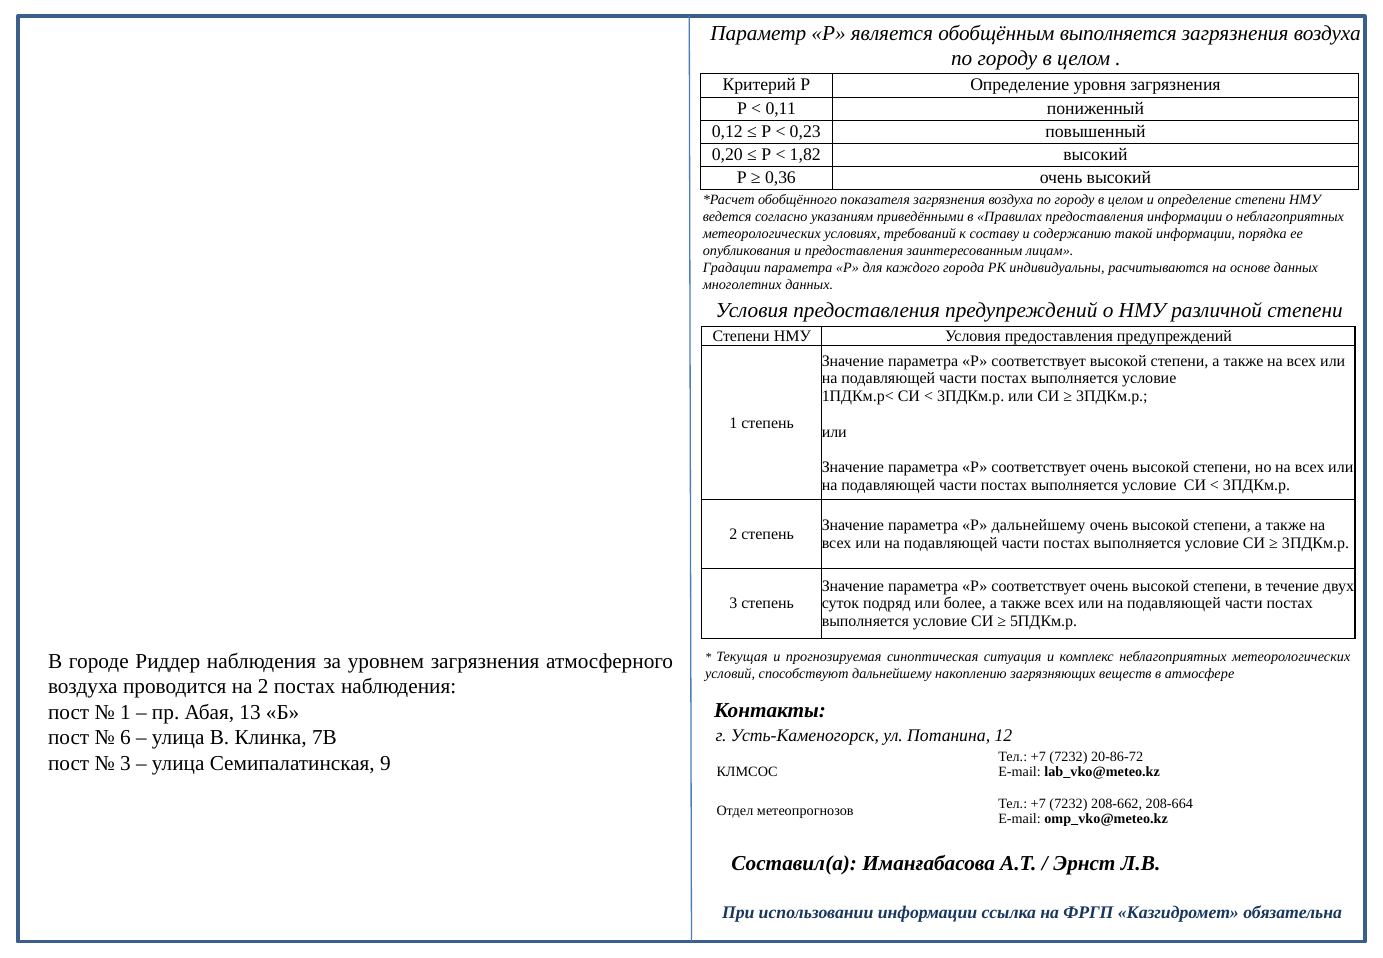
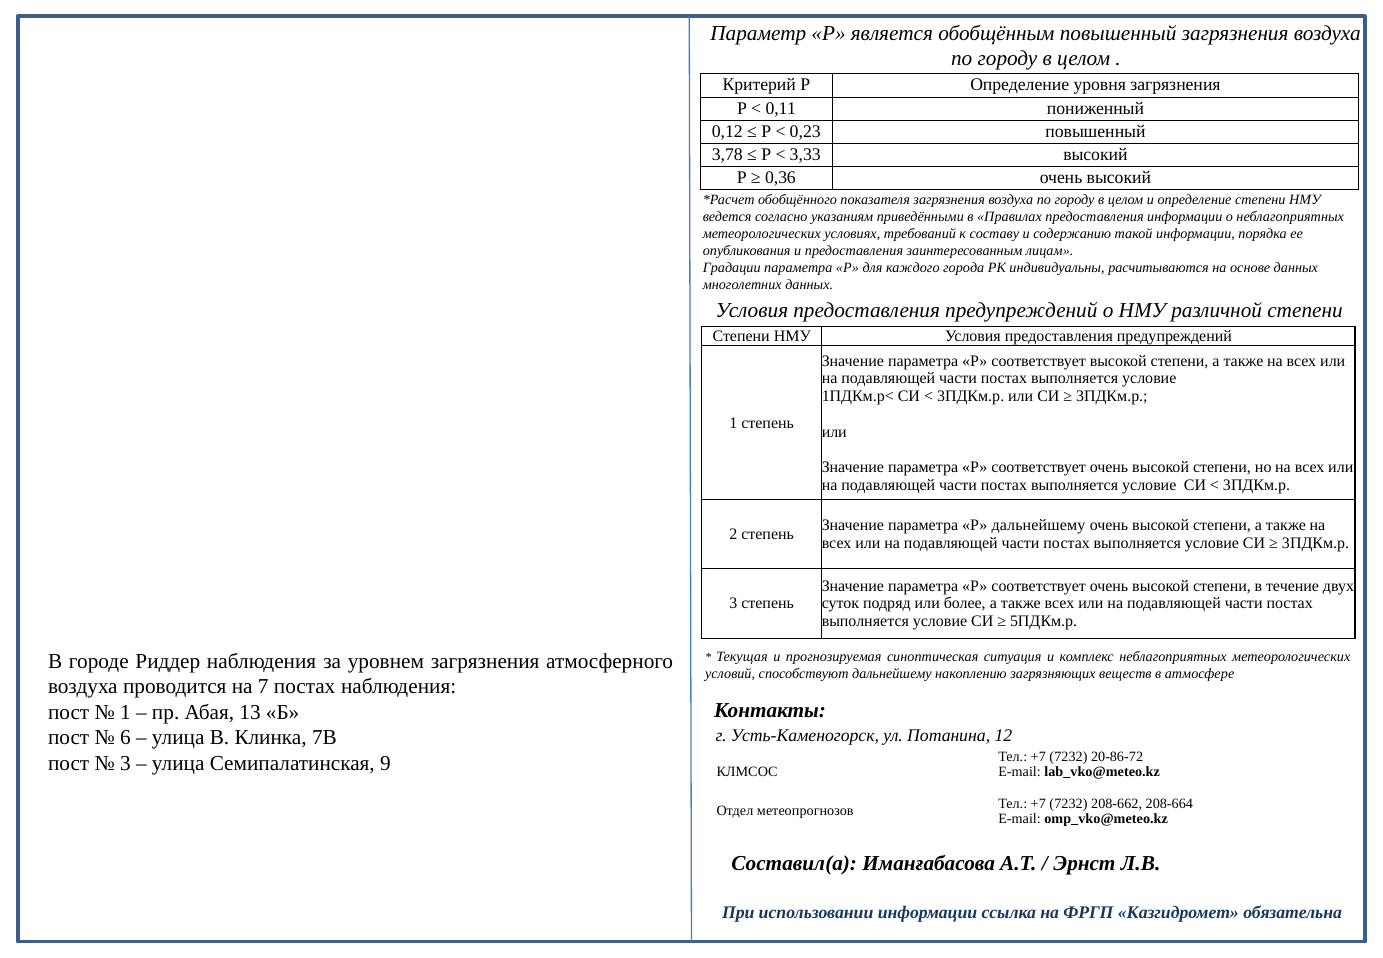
обобщённым выполняется: выполняется -> повышенный (1118, 33)
0,20: 0,20 -> 3,78 (727, 155)
1,82: 1,82 -> 3,33 (805, 155)
на 2: 2 -> 7 (263, 686)
